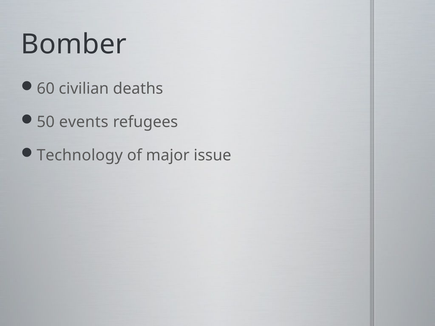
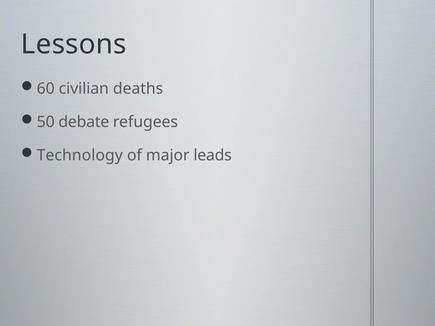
Bomber: Bomber -> Lessons (74, 44)
events: events -> debate (84, 122)
issue: issue -> leads (213, 156)
